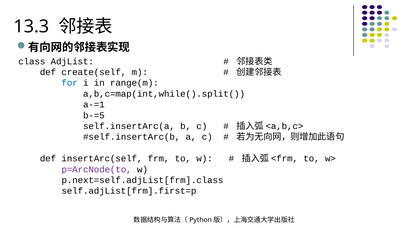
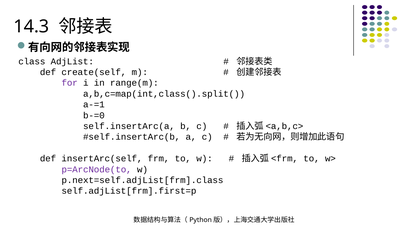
13.3: 13.3 -> 14.3 (31, 27)
for colour: blue -> purple (70, 83)
a,b,c=map(int,while().split(: a,b,c=map(int,while().split( -> a,b,c=map(int,class().split( (164, 94)
b-=5: b-=5 -> b-=0 (94, 116)
